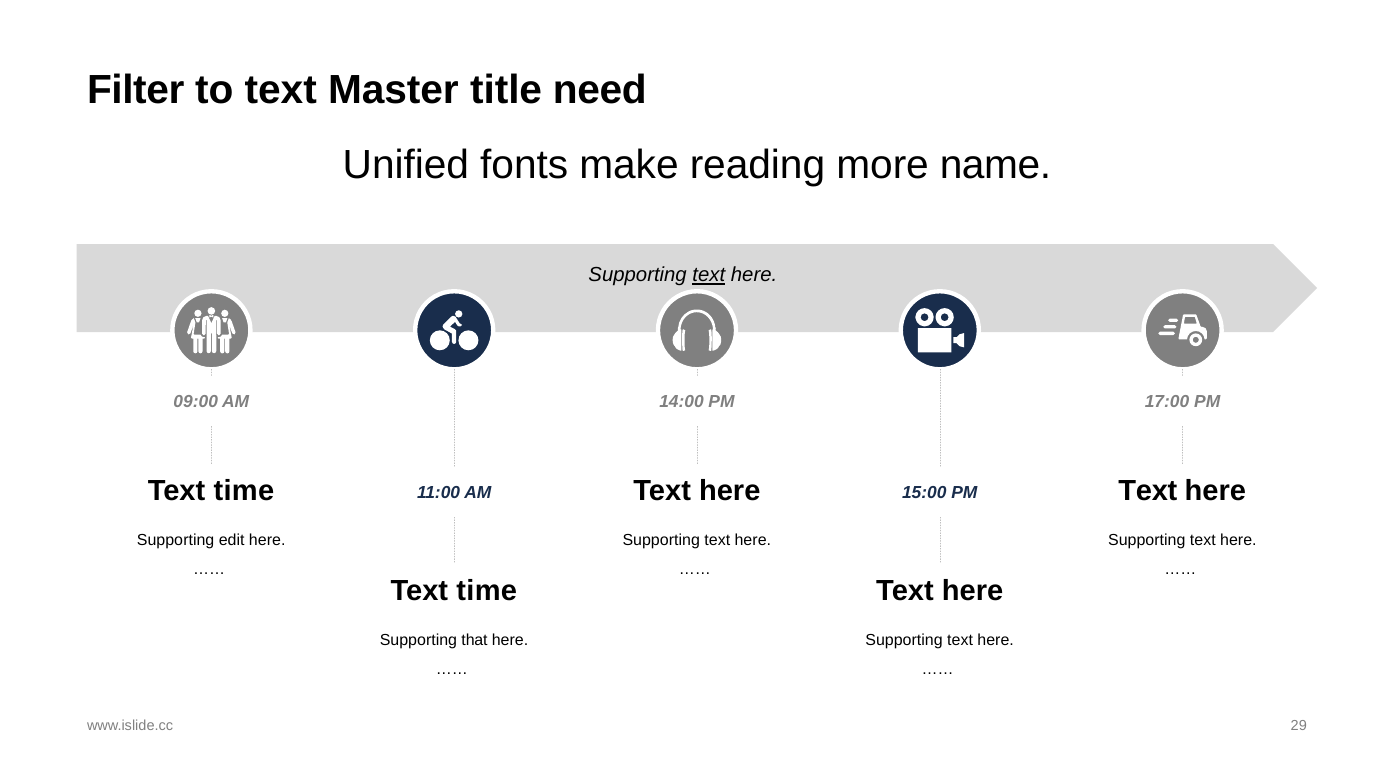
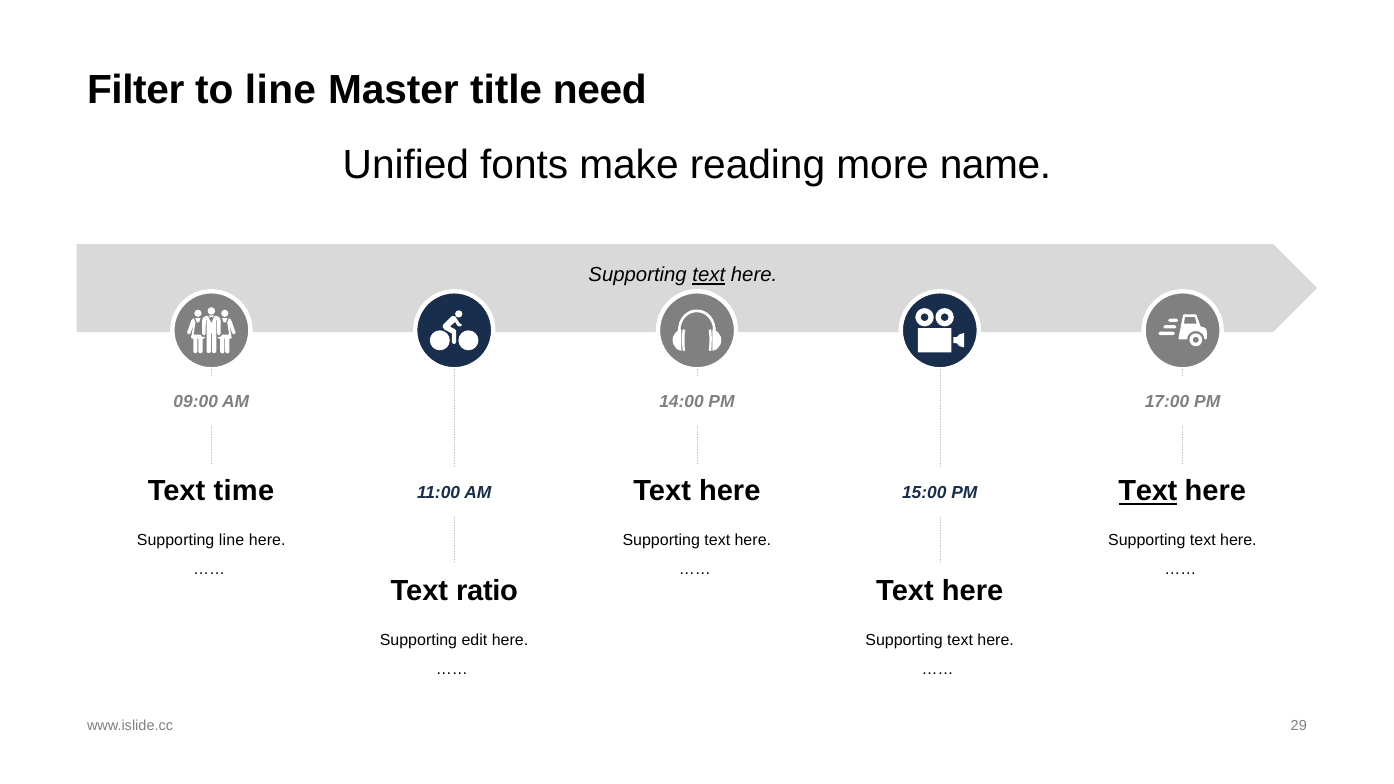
to text: text -> line (281, 90)
Text underline: none -> present (1148, 491)
Supporting edit: edit -> line (232, 541)
time: time -> ratio (487, 591)
that: that -> edit (474, 640)
